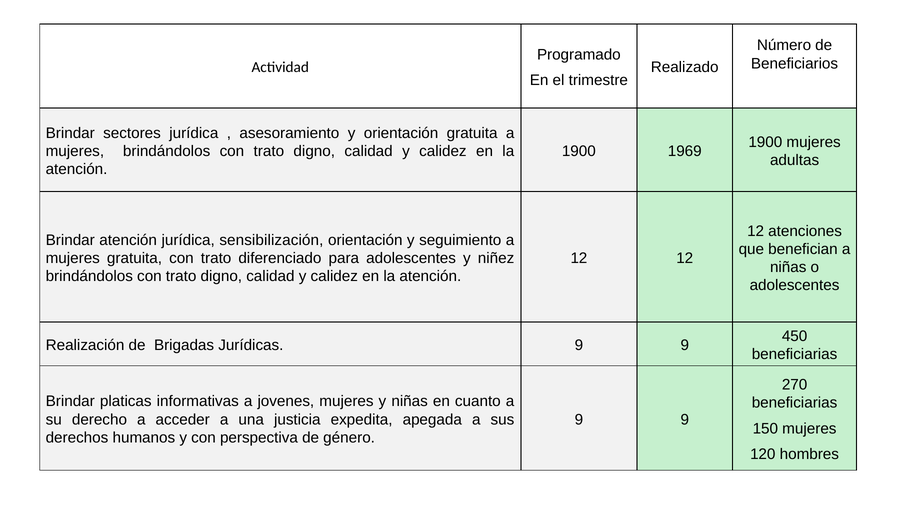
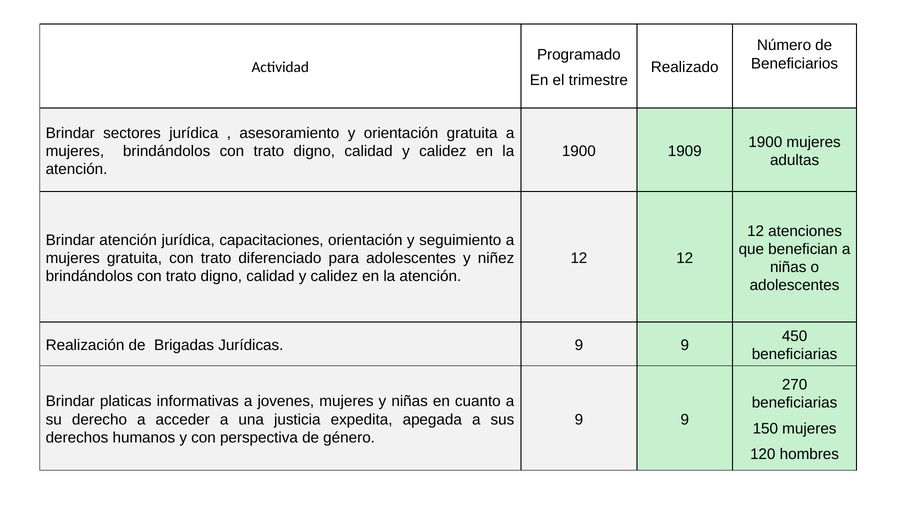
1969: 1969 -> 1909 (685, 151)
sensibilización: sensibilización -> capacitaciones (271, 240)
